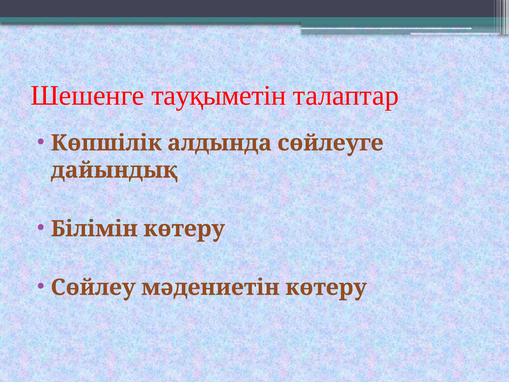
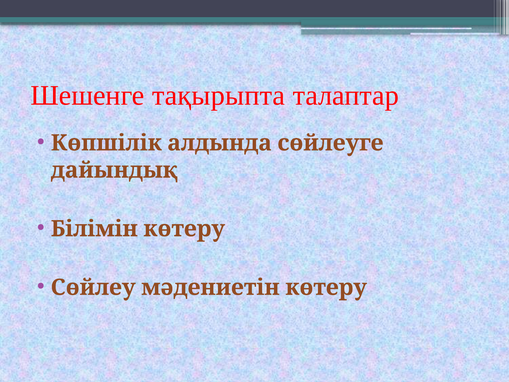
тауқыметін: тауқыметін -> тақырыпта (219, 95)
